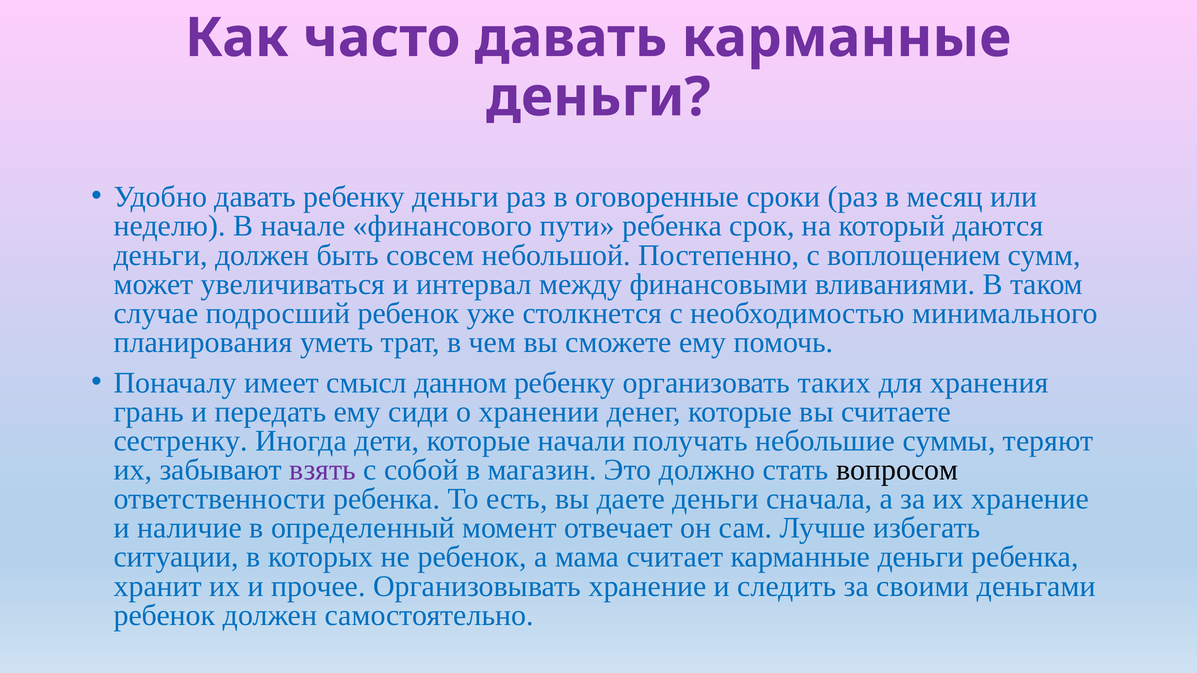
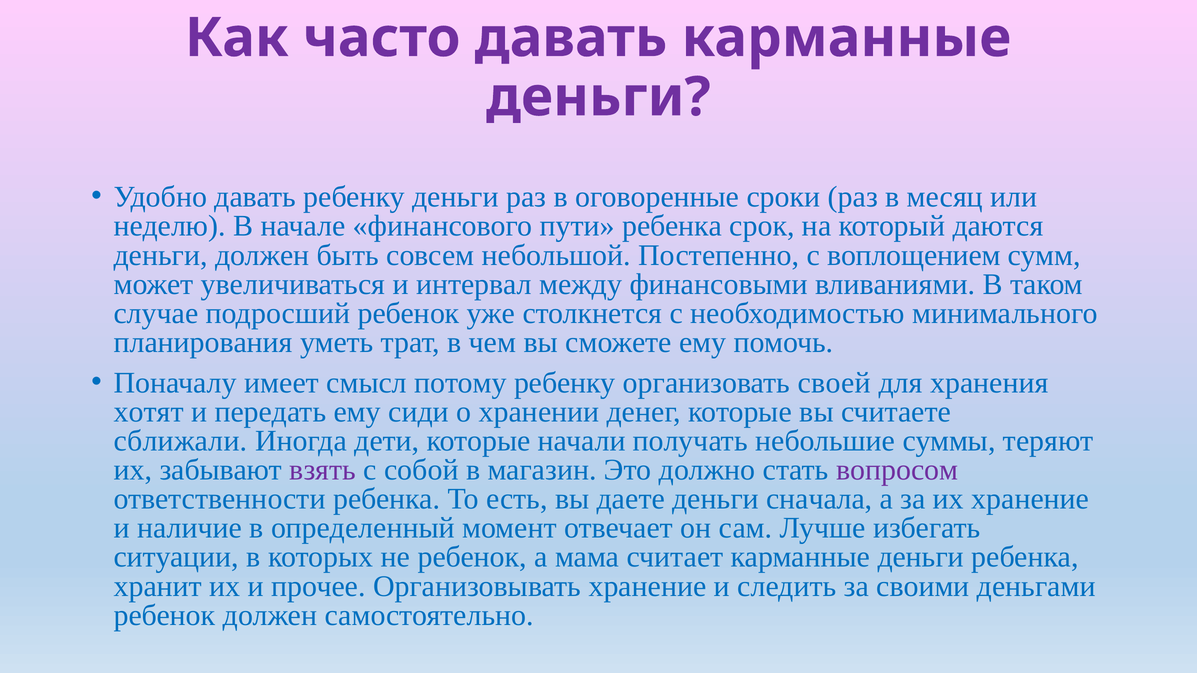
данном: данном -> потому (460, 383)
таких: таких -> своей (834, 383)
грань: грань -> хотят (149, 412)
сестренку: сестренку -> сближали (181, 441)
вопросом colour: black -> purple (897, 470)
